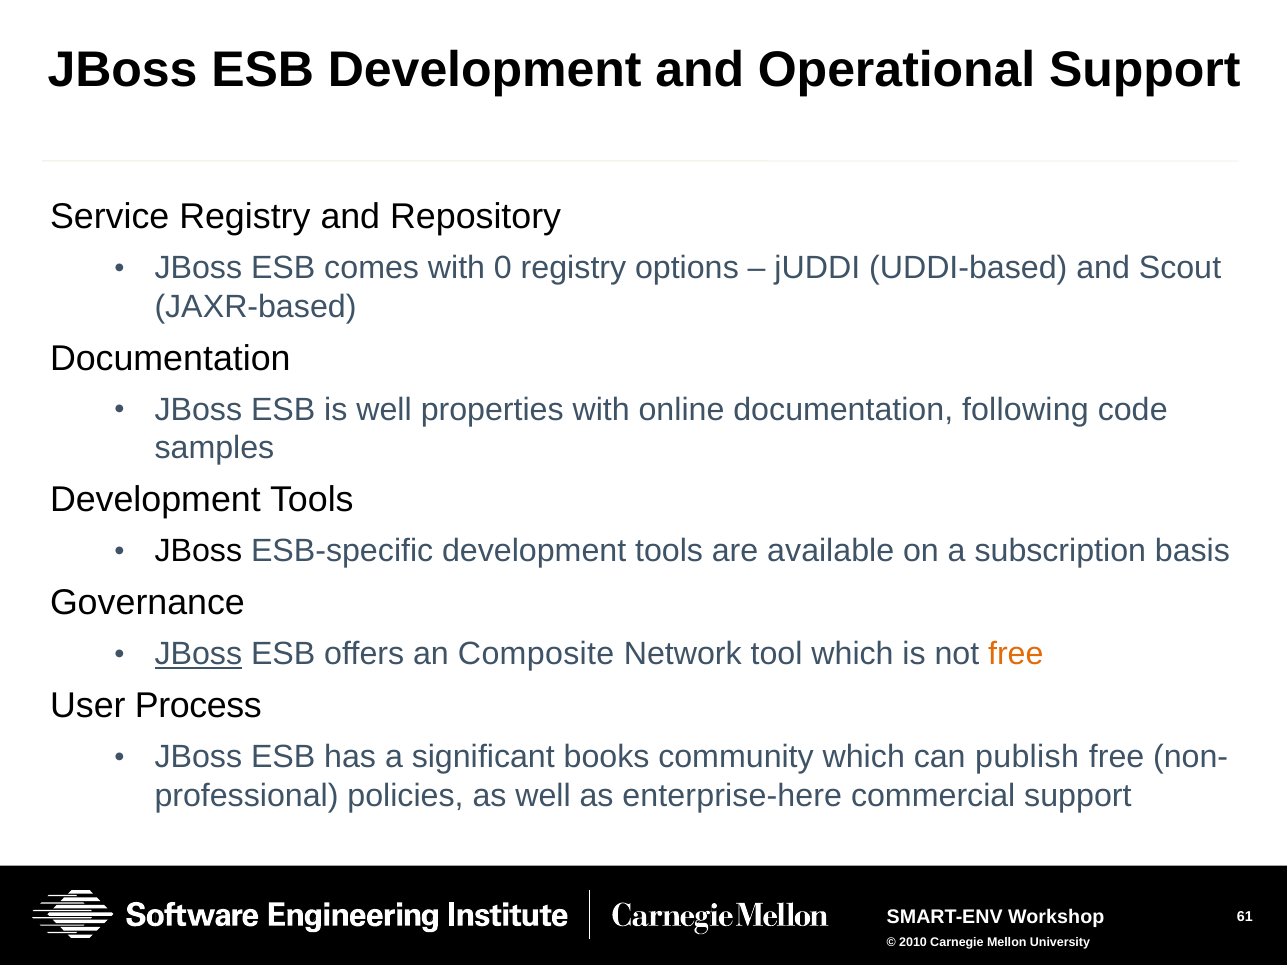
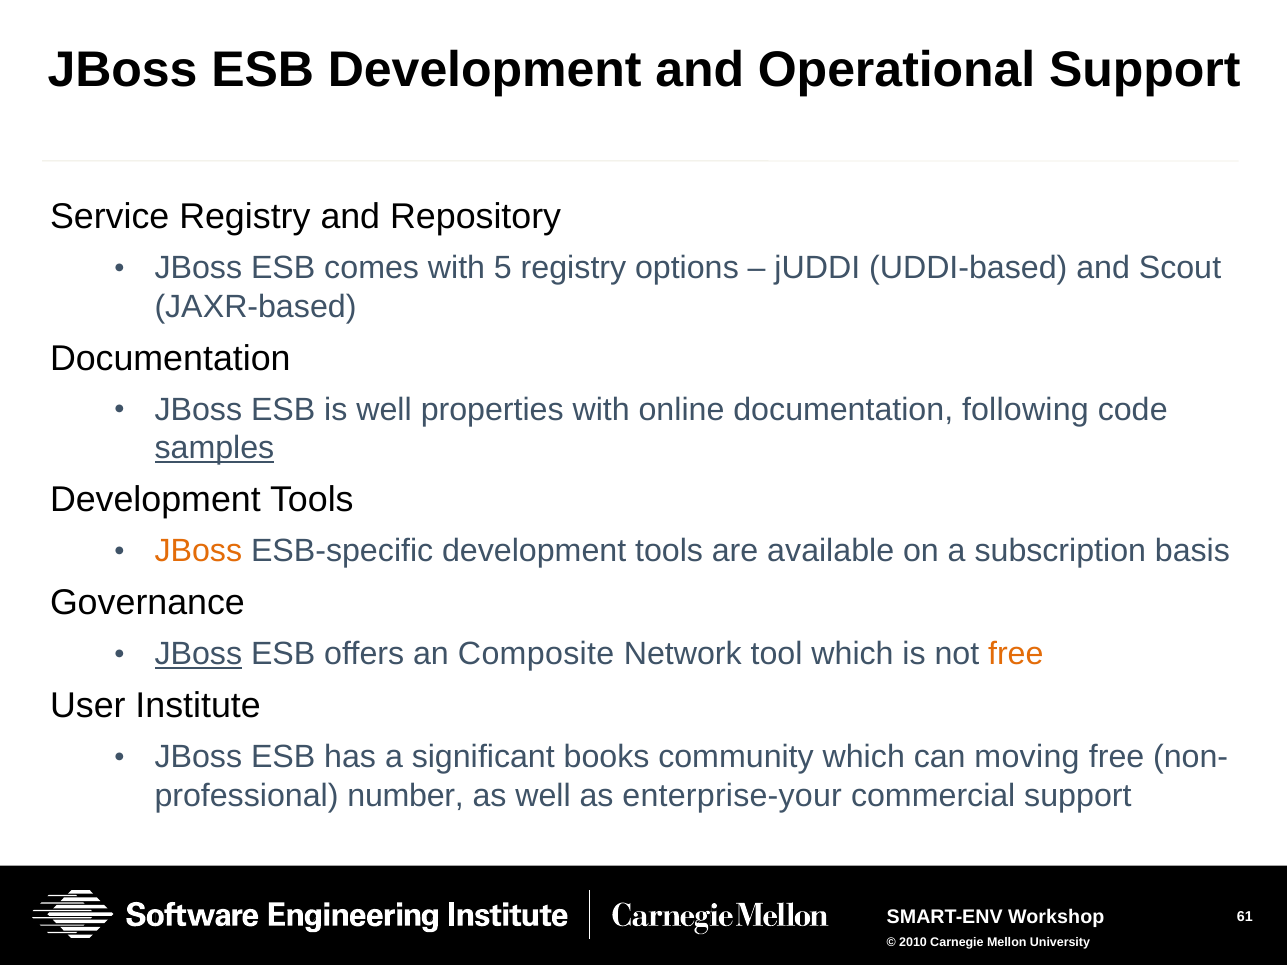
0: 0 -> 5 (503, 268)
samples underline: none -> present (214, 448)
JBoss colour: black -> orange (198, 552)
Process: Process -> Institute (198, 706)
publish: publish -> moving (1027, 758)
policies: policies -> number (406, 796)
enterprise-here: enterprise-here -> enterprise-your (732, 796)
